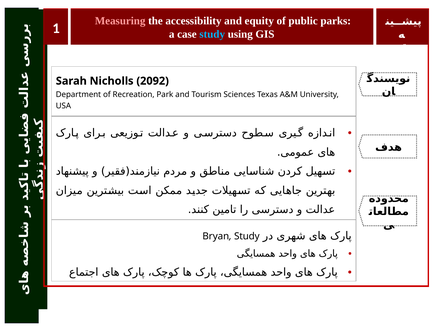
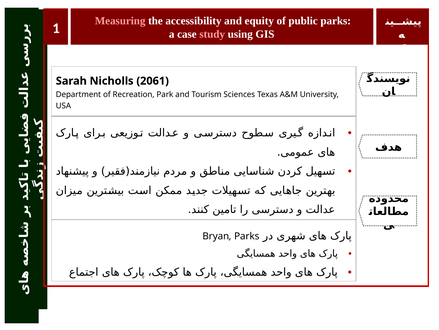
study colour: light blue -> pink (212, 34)
2092: 2092 -> 2061 (153, 81)
Bryan Study: Study -> Parks (247, 236)
